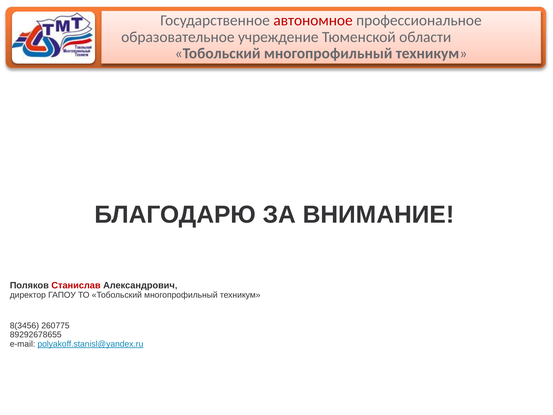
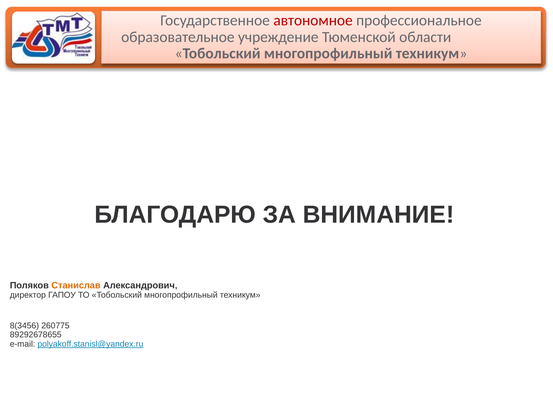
Станислав colour: red -> orange (76, 285)
